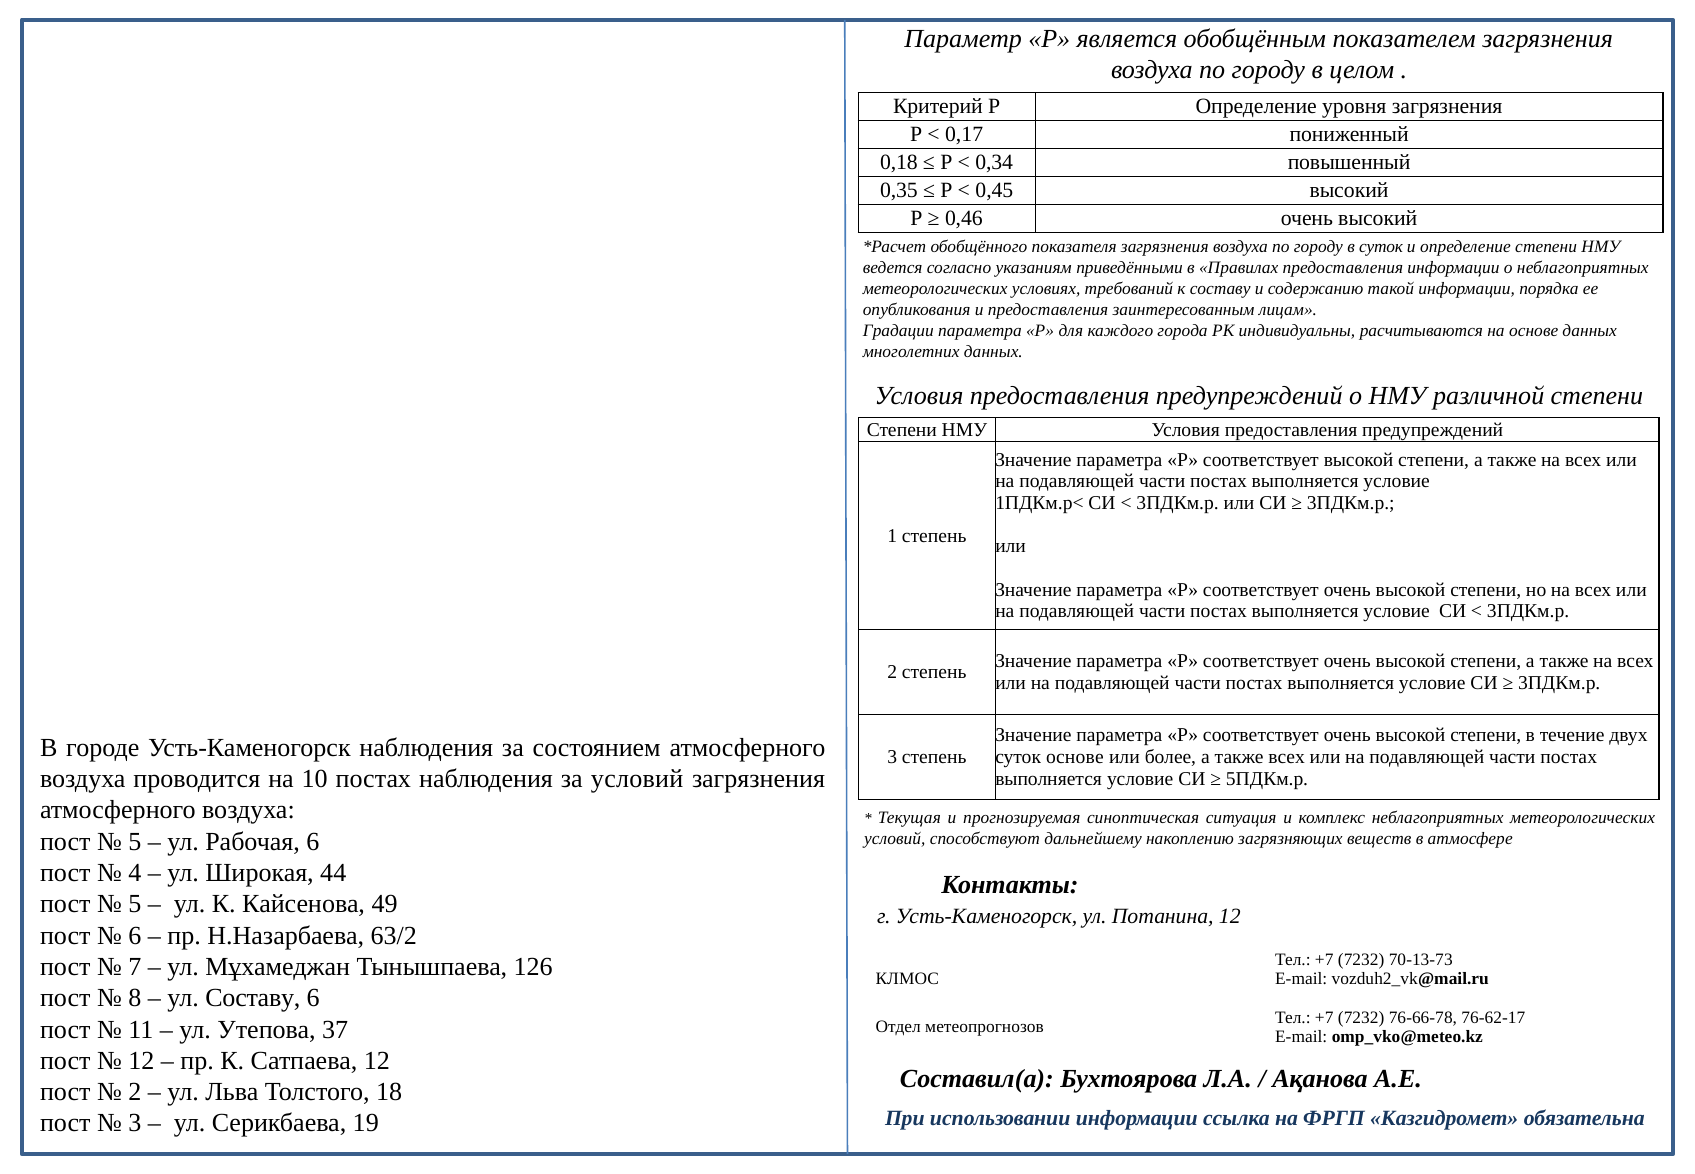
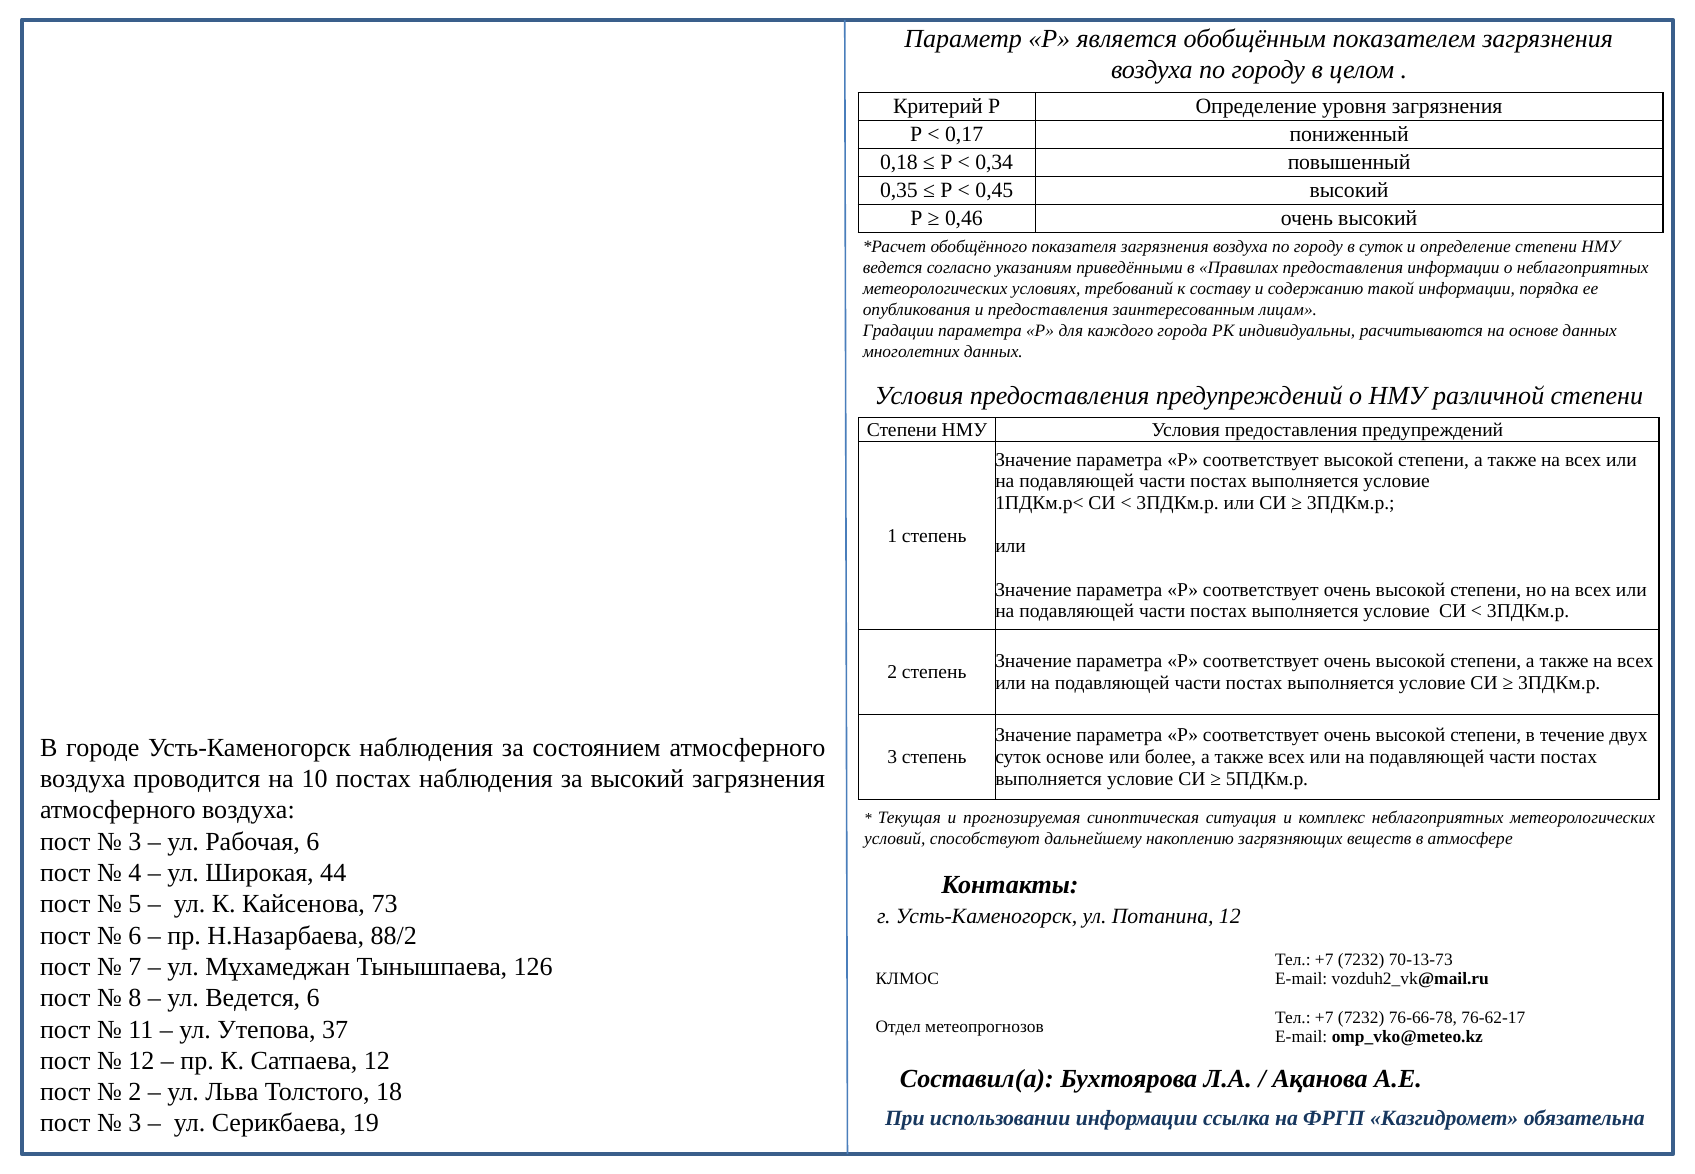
за условий: условий -> высокий (637, 779)
5: 5 -> 3 (135, 841)
49: 49 -> 73 (385, 904)
63/2: 63/2 -> 88/2 (394, 935)
ул Составу: Составу -> Ведется (253, 998)
